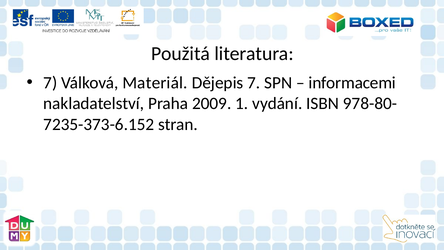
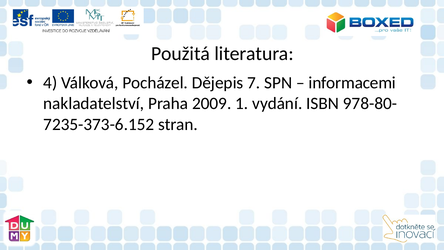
7: 7 -> 4 (50, 83)
Materiál: Materiál -> Pocházel (155, 83)
